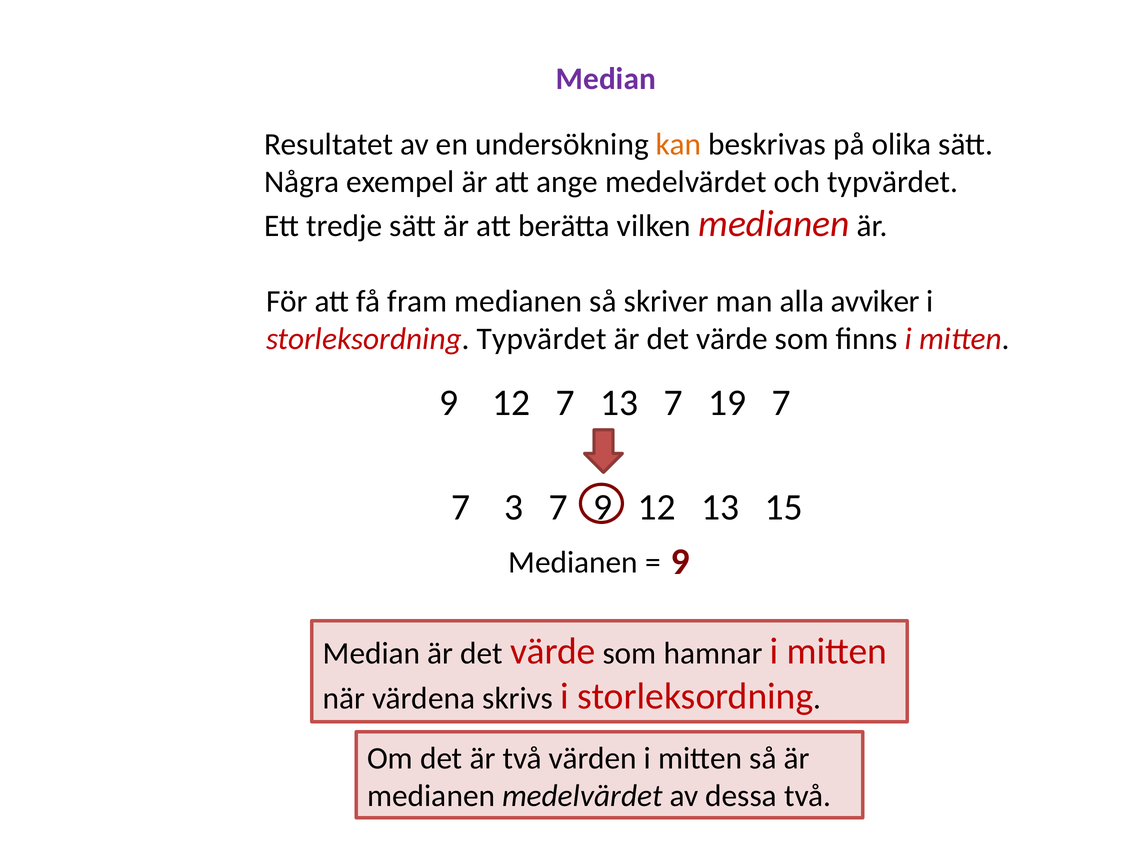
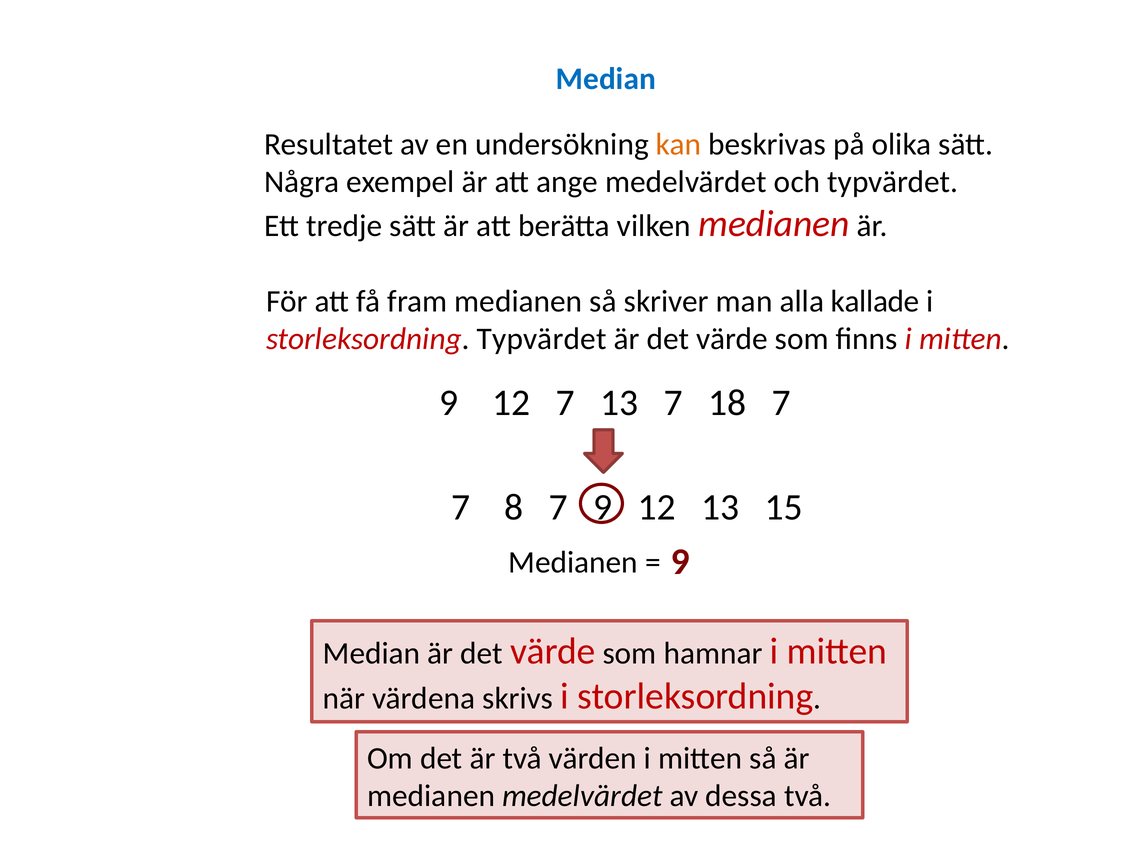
Median colour: purple -> blue (606, 79)
avviker: avviker -> kallade (875, 301)
19: 19 -> 18 (727, 403)
3: 3 -> 8 (514, 507)
